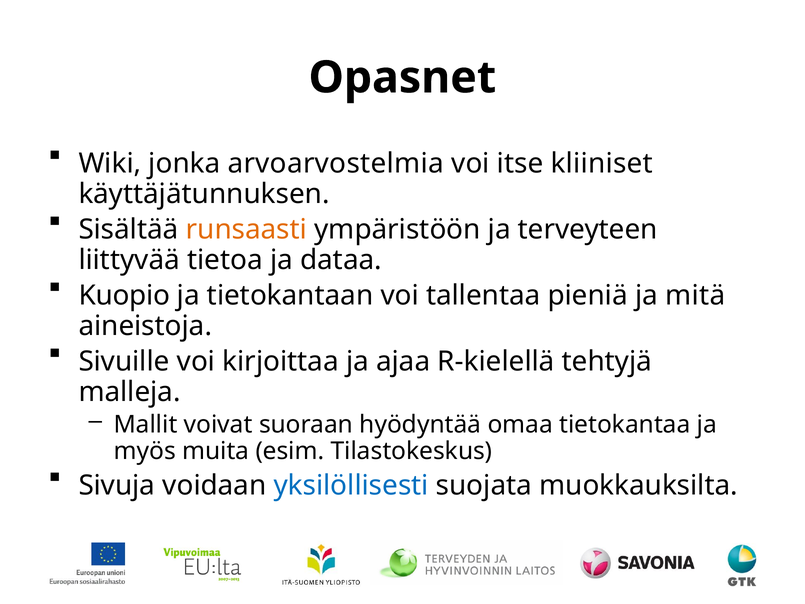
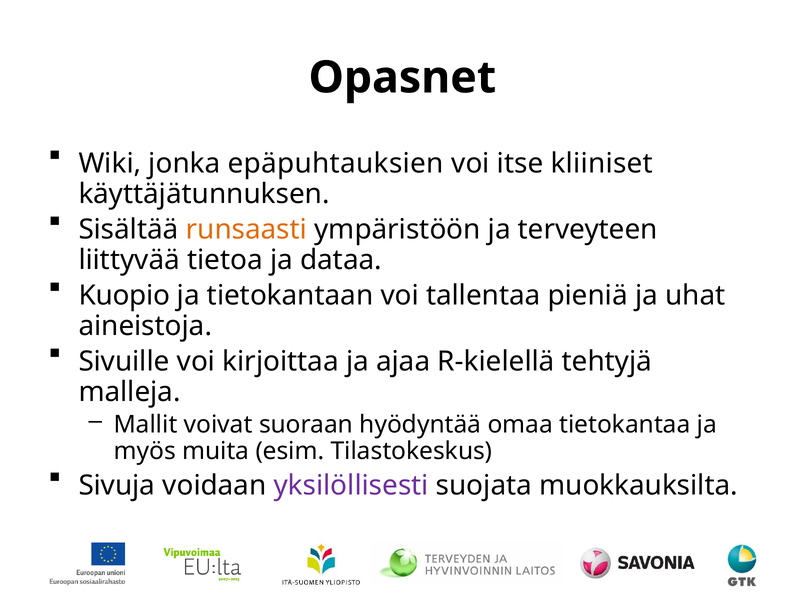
arvoarvostelmia: arvoarvostelmia -> epäpuhtauksien (336, 164)
mitä: mitä -> uhat (695, 296)
yksilöllisesti colour: blue -> purple (351, 486)
